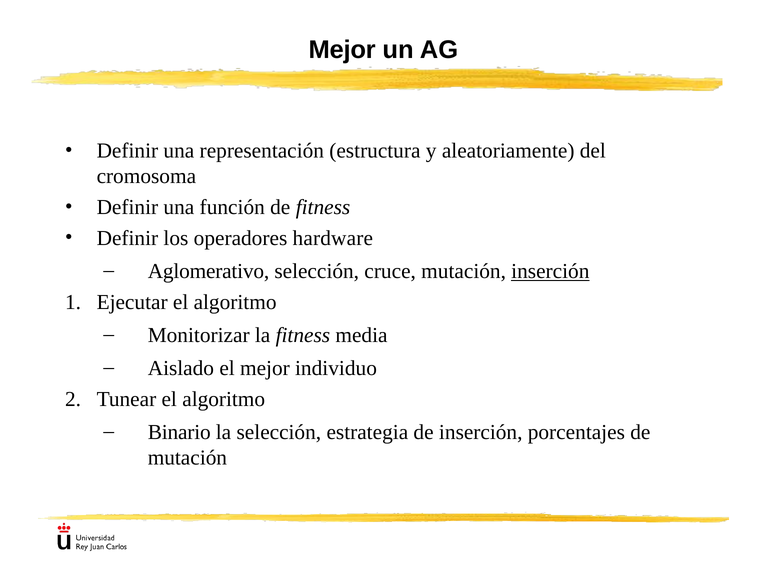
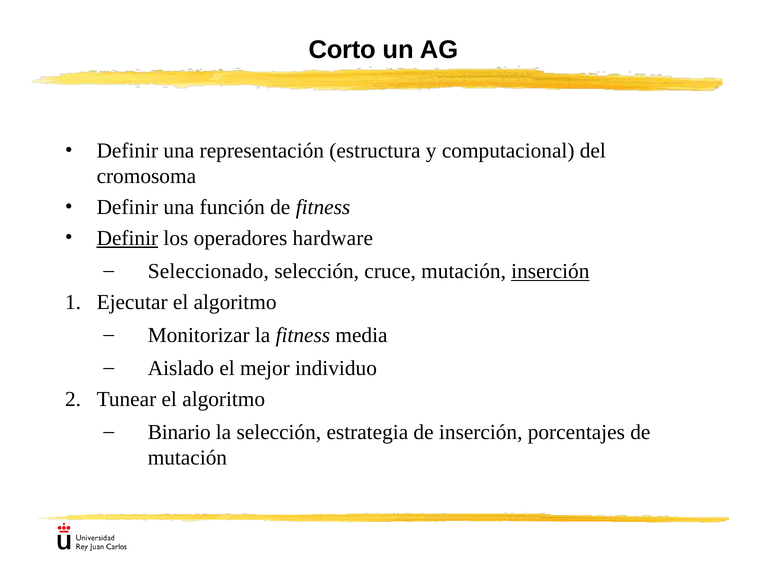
Mejor: Mejor -> Corto (342, 50)
aleatoriamente: aleatoriamente -> computacional (508, 151)
Definir underline: none -> present (127, 238)
Aglomerativo: Aglomerativo -> Seleccionado (208, 271)
